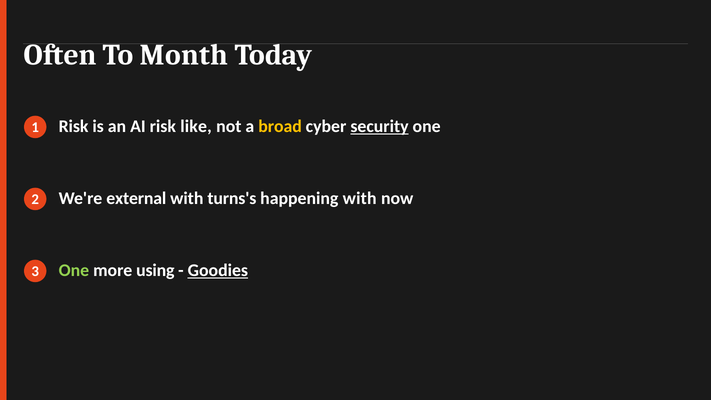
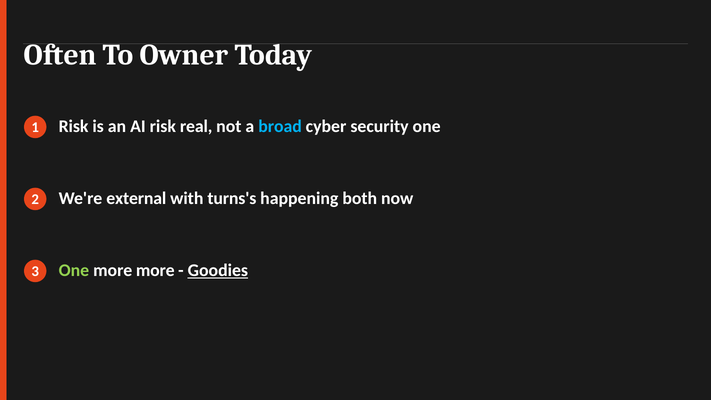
Month: Month -> Owner (184, 55)
like: like -> real (196, 127)
broad colour: yellow -> light blue (280, 127)
security underline: present -> none (379, 127)
happening with: with -> both (360, 199)
more using: using -> more (155, 271)
